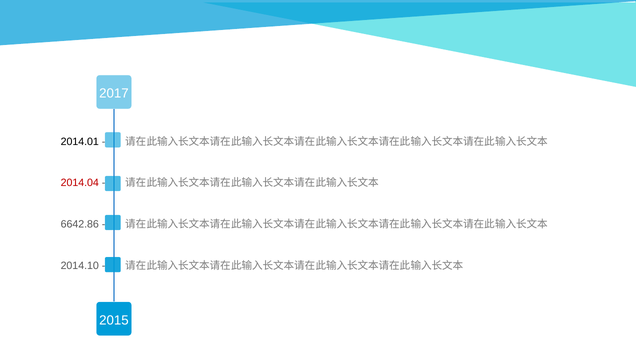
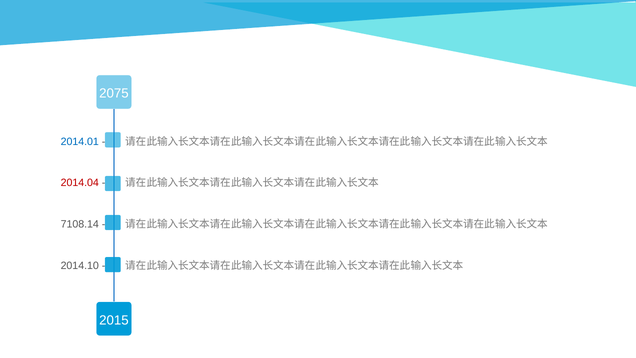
2017: 2017 -> 2075 (114, 94)
2014.01 colour: black -> blue (80, 142)
6642.86: 6642.86 -> 7108.14 (80, 224)
